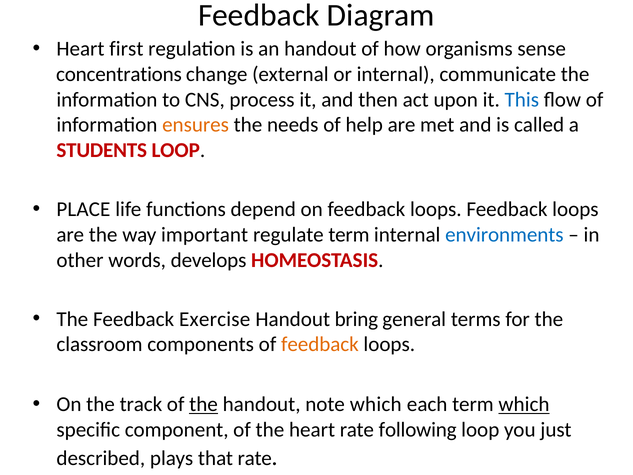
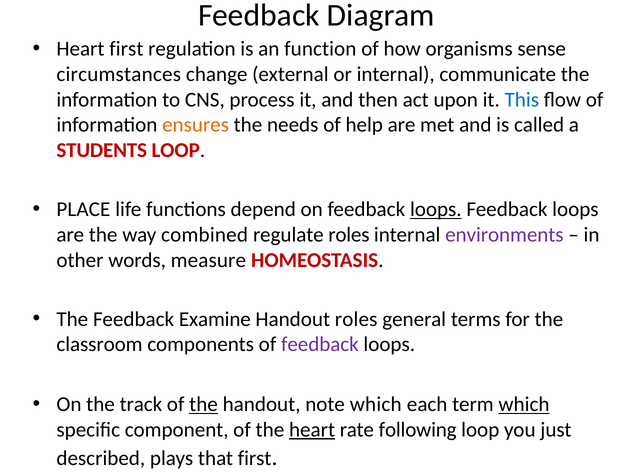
an handout: handout -> function (320, 49)
concentrations: concentrations -> circumstances (119, 74)
loops underline: none -> present (436, 209)
important: important -> combined (205, 235)
regulate term: term -> roles (349, 235)
environments colour: blue -> purple (504, 235)
develops: develops -> measure (208, 260)
Exercise: Exercise -> Examine (215, 319)
Handout bring: bring -> roles (356, 319)
feedback colour: orange -> purple (320, 344)
heart underline: none -> present (312, 429)
that rate: rate -> first (255, 458)
